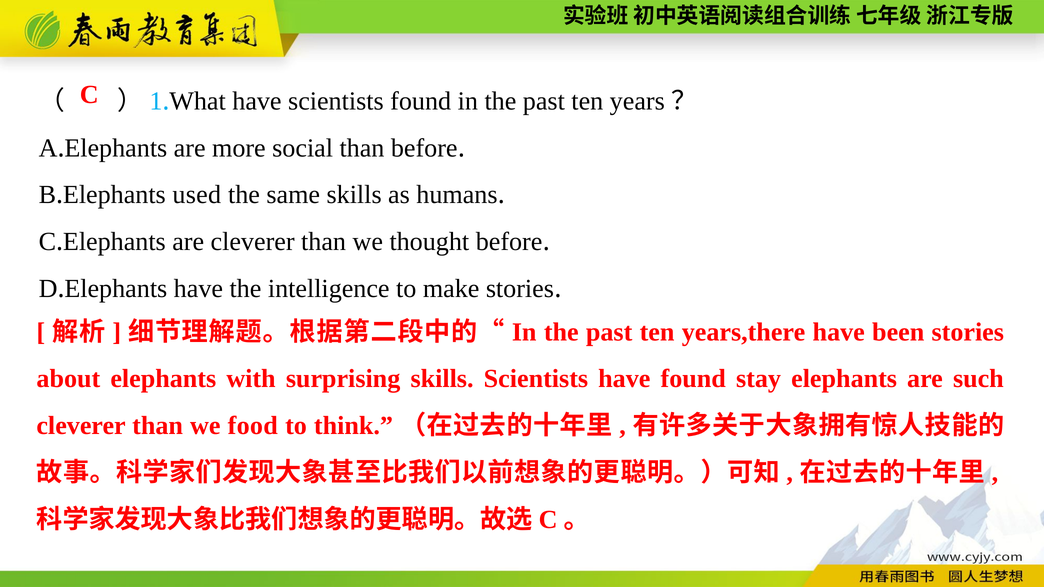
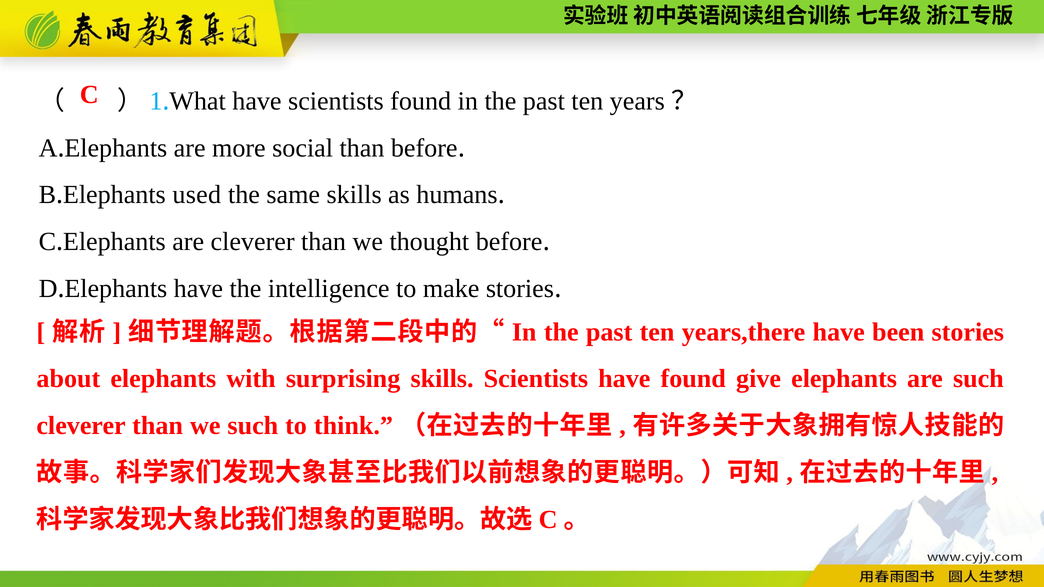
stay: stay -> give (759, 379)
we food: food -> such (253, 426)
